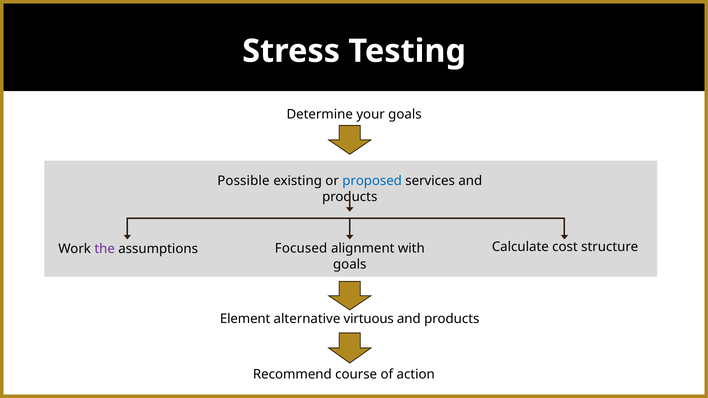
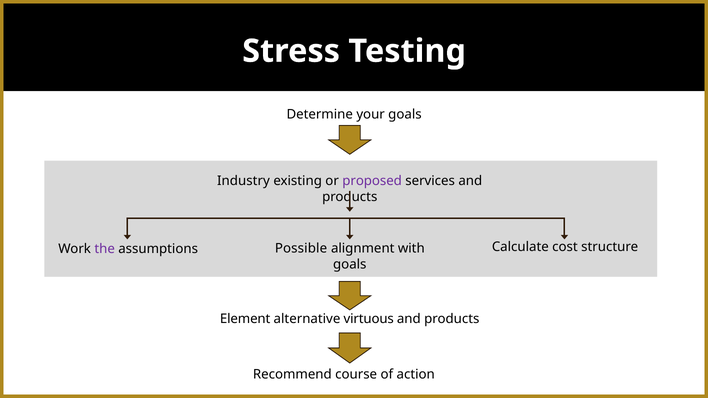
Possible: Possible -> Industry (243, 181)
proposed colour: blue -> purple (372, 181)
Focused: Focused -> Possible (301, 248)
